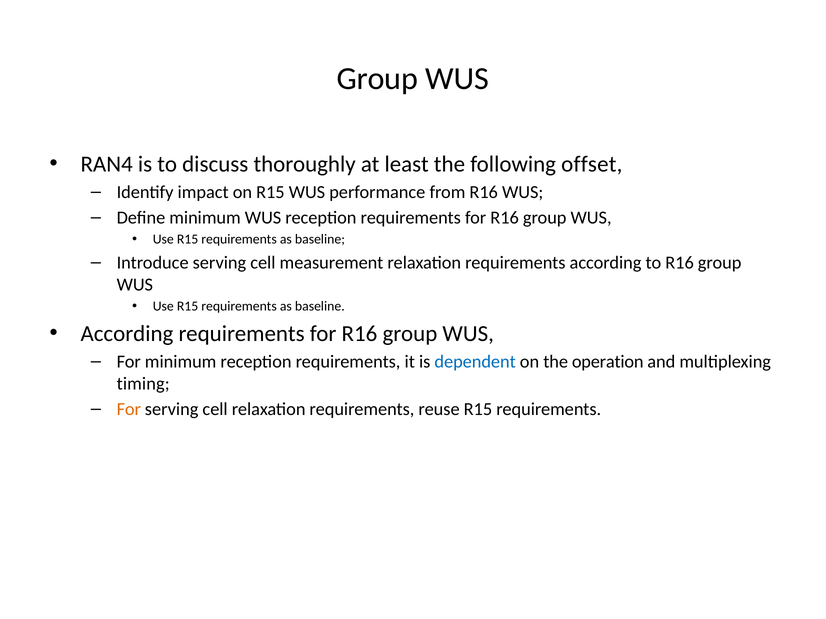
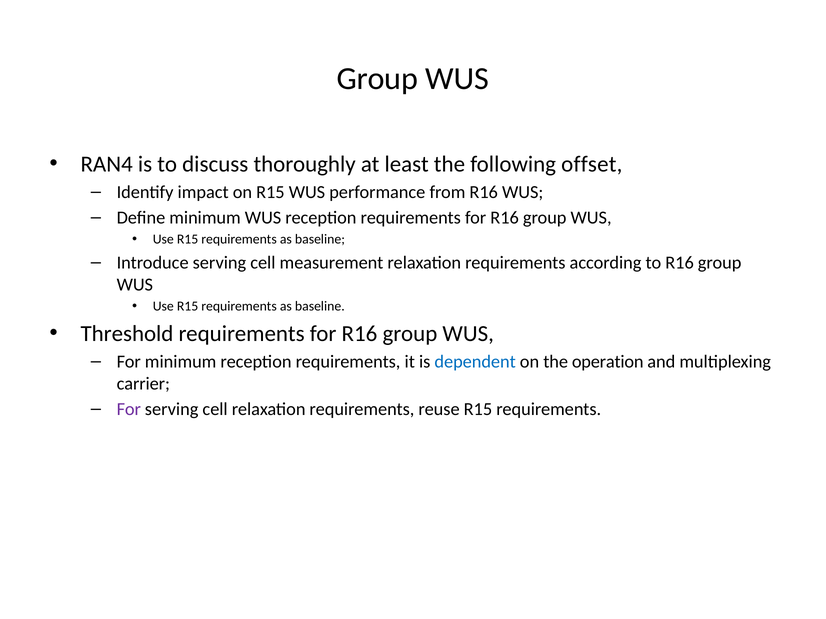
According: According -> Threshold (127, 334)
timing: timing -> carrier (143, 384)
For colour: orange -> purple (129, 410)
